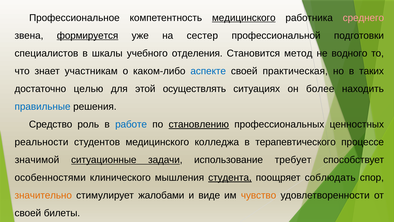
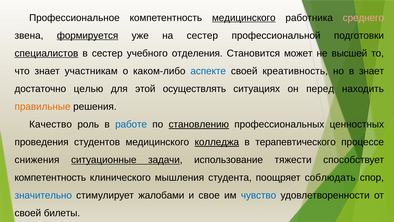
специалистов underline: none -> present (46, 53)
в шкалы: шкалы -> сестер (107, 53)
метод: метод -> может (298, 53)
водного: водного -> высшей (349, 53)
практическая: практическая -> креативность (295, 71)
в таких: таких -> знает (372, 71)
более: более -> перед (320, 89)
правильные colour: blue -> orange (43, 106)
Средство: Средство -> Качество (51, 124)
реальности: реальности -> проведения (42, 142)
колледжа underline: none -> present (217, 142)
значимой: значимой -> снижения (37, 160)
требует: требует -> тяжести (293, 160)
особенностями: особенностями -> компетентность (50, 177)
студента underline: present -> none (230, 177)
значительно colour: orange -> blue (43, 195)
виде: виде -> свое (209, 195)
чувство colour: orange -> blue (259, 195)
